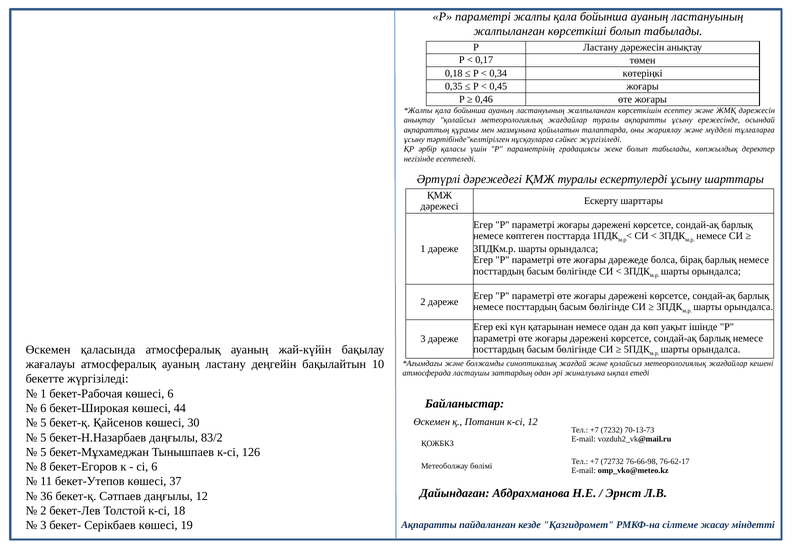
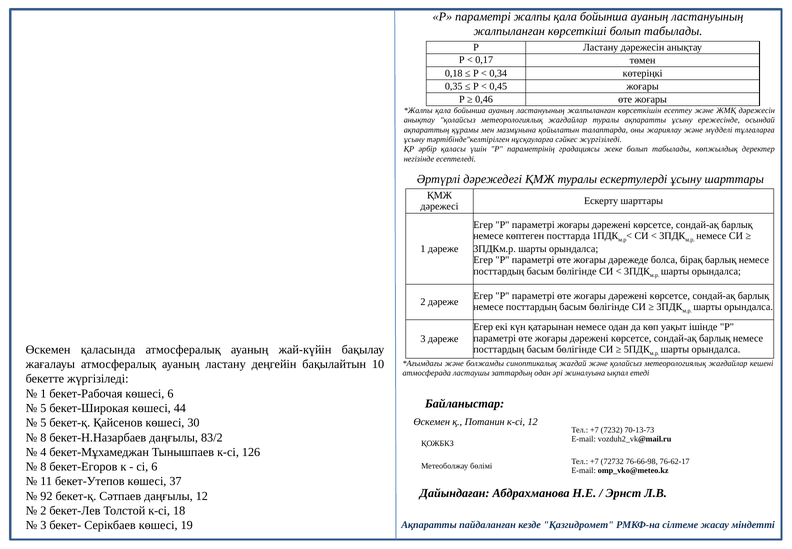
6: 6 -> 5 (43, 408)
5: 5 -> 8 (43, 437)
5: 5 -> 4 (43, 452)
36: 36 -> 92 (46, 495)
